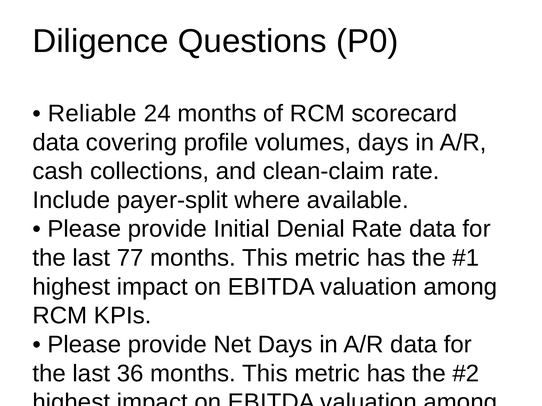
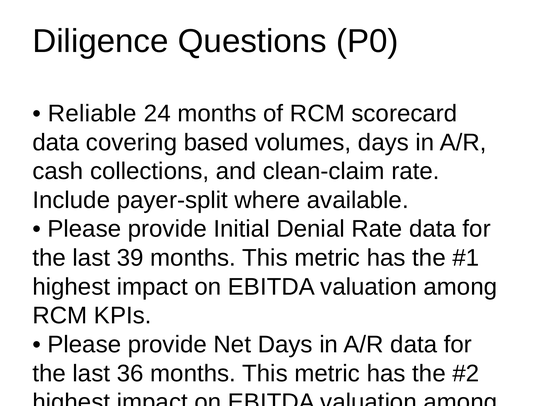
profile: profile -> based (216, 143)
77: 77 -> 39 (130, 258)
